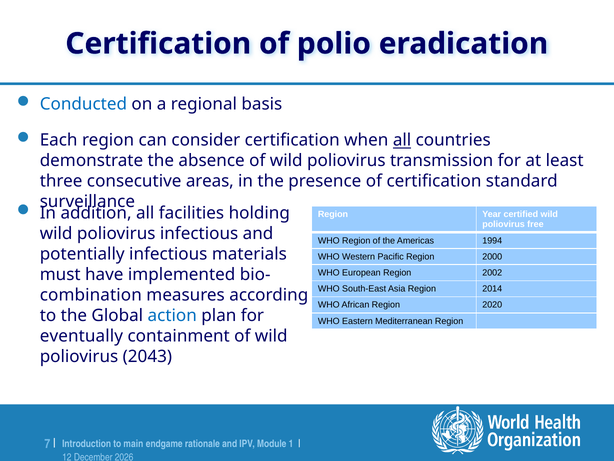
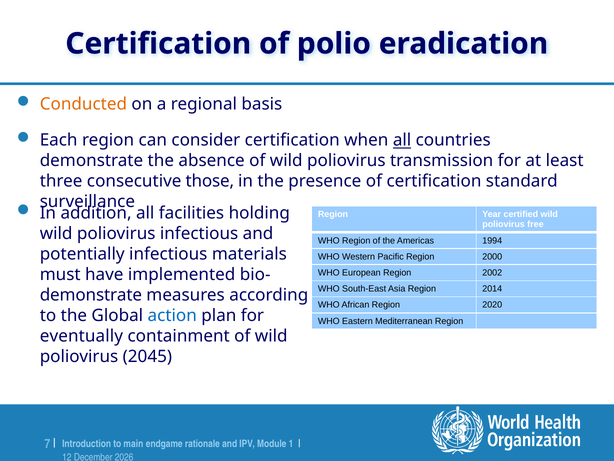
Conducted colour: blue -> orange (83, 104)
areas: areas -> those (210, 181)
combination: combination -> demonstrate (91, 295)
2043: 2043 -> 2045 (147, 356)
